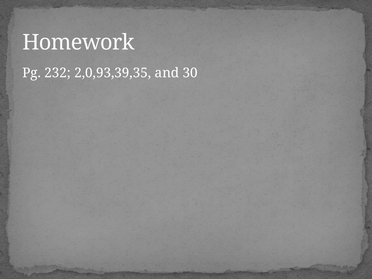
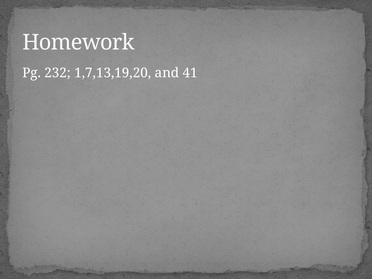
2,0,93,39,35: 2,0,93,39,35 -> 1,7,13,19,20 (113, 73)
30: 30 -> 41 (190, 73)
